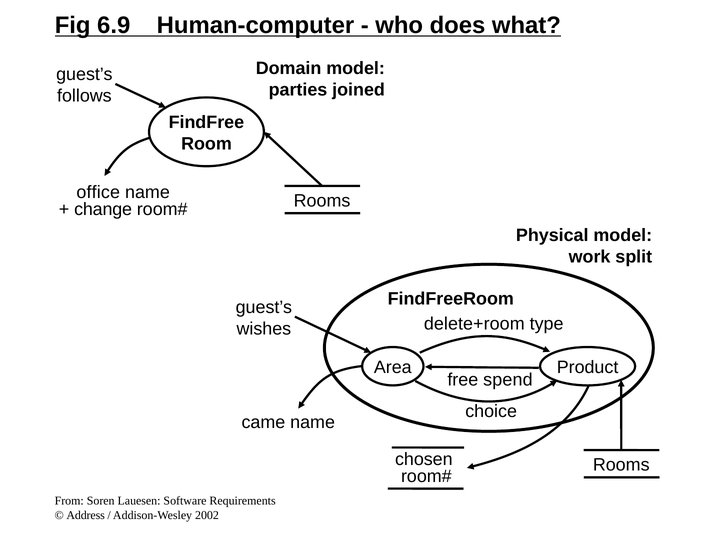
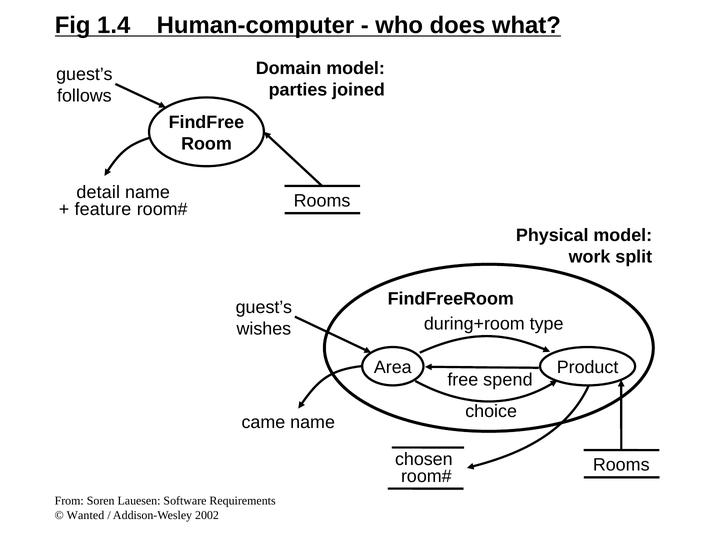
6.9: 6.9 -> 1.4 (114, 26)
office: office -> detail (98, 192)
change: change -> feature (103, 210)
delete+room: delete+room -> during+room (474, 324)
Address: Address -> Wanted (85, 515)
